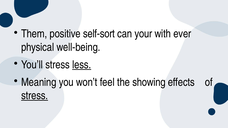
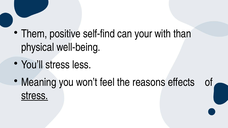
self-sort: self-sort -> self-find (99, 34)
ever: ever -> than (182, 34)
less underline: present -> none (82, 65)
showing: showing -> reasons (149, 82)
